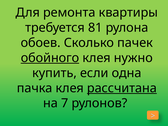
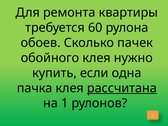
81: 81 -> 60 (95, 28)
обойного underline: present -> none (50, 58)
7: 7 -> 1 (65, 103)
